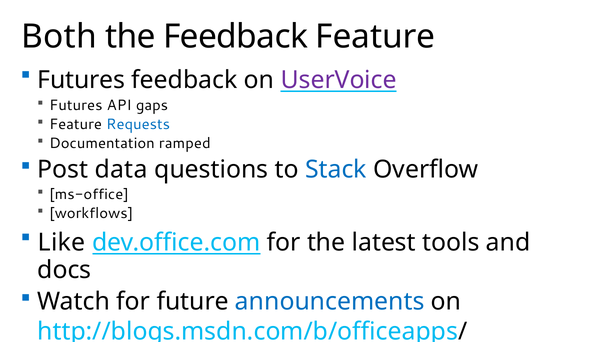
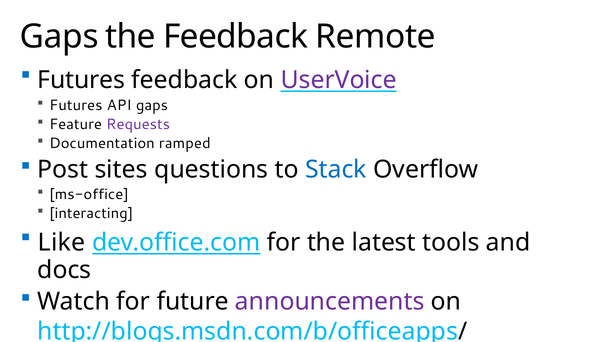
Both: Both -> Gaps (59, 37)
Feedback Feature: Feature -> Remote (375, 37)
Requests colour: blue -> purple (138, 124)
data: data -> sites (121, 170)
workflows: workflows -> interacting (91, 213)
announcements colour: blue -> purple (330, 302)
